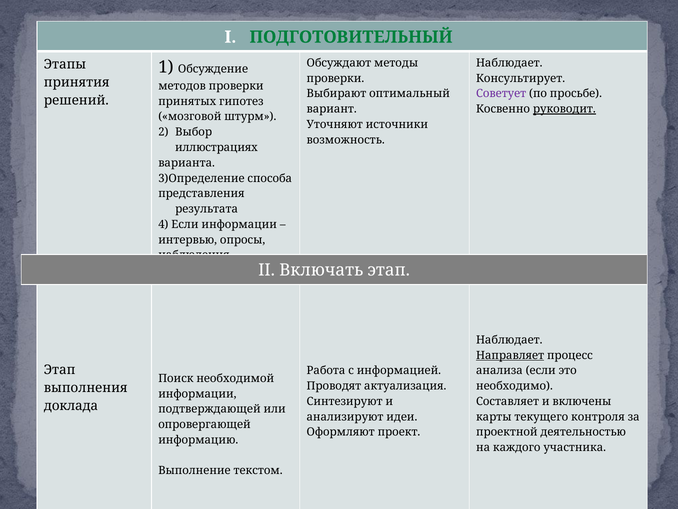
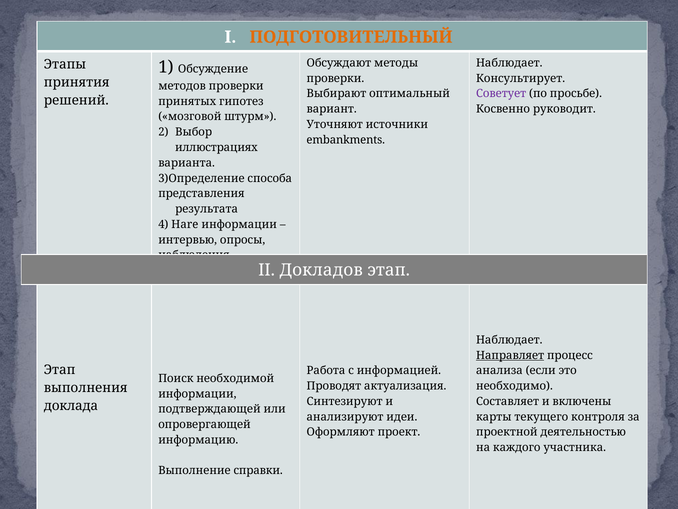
ПОДГОТОВИТЕЛЬНЫЙ colour: green -> orange (351, 37)
руководит underline: present -> none (564, 109)
возможность: возможность -> embankments (346, 140)
4 Если: Если -> Hare (185, 224)
Включать: Включать -> Докладов (321, 270)
текстом: текстом -> справки (258, 470)
